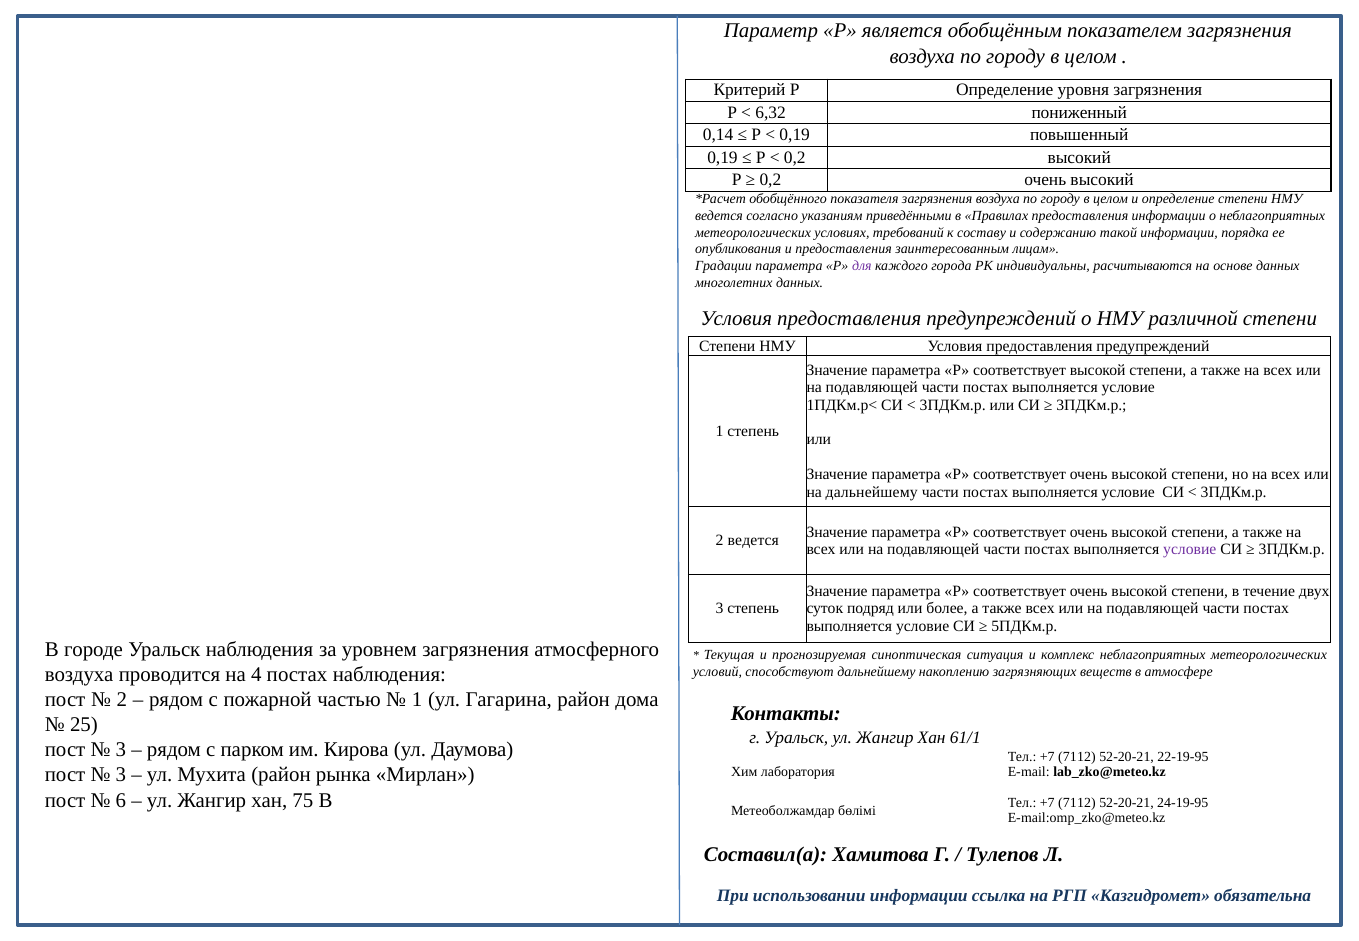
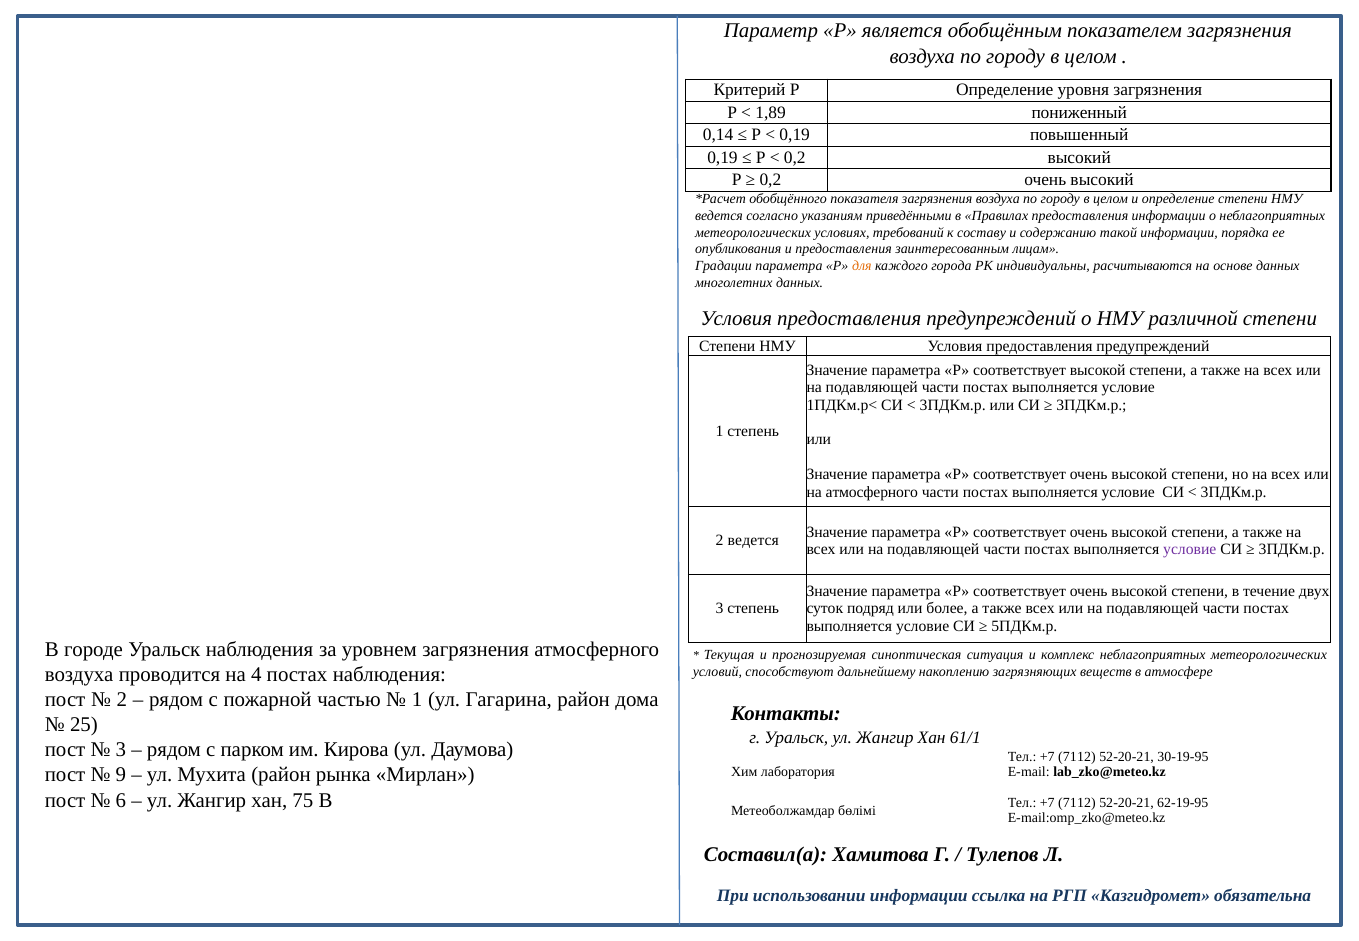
6,32: 6,32 -> 1,89 (771, 112)
для colour: purple -> orange (862, 266)
на дальнейшему: дальнейшему -> атмосферного (872, 492)
22-19-95: 22-19-95 -> 30-19-95 (1183, 757)
3: 3 -> 9 (121, 775)
24-19-95: 24-19-95 -> 62-19-95 (1183, 803)
